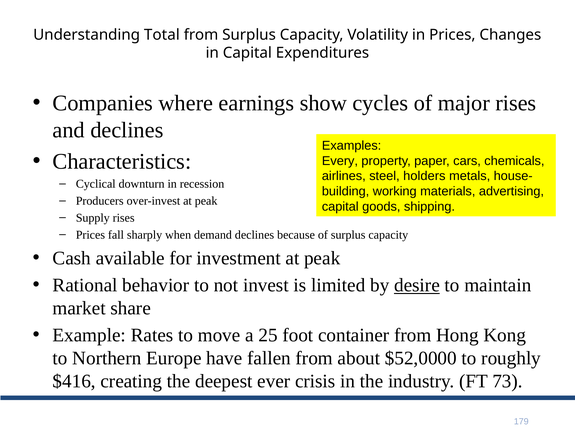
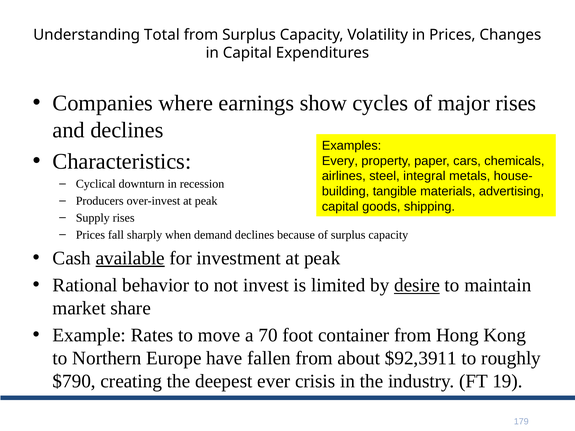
holders: holders -> integral (424, 176)
working: working -> tangible (395, 192)
available underline: none -> present (130, 258)
25: 25 -> 70 (268, 335)
$52,0000: $52,0000 -> $92,3911 (421, 358)
$416: $416 -> $790 (74, 381)
73: 73 -> 19 (508, 381)
